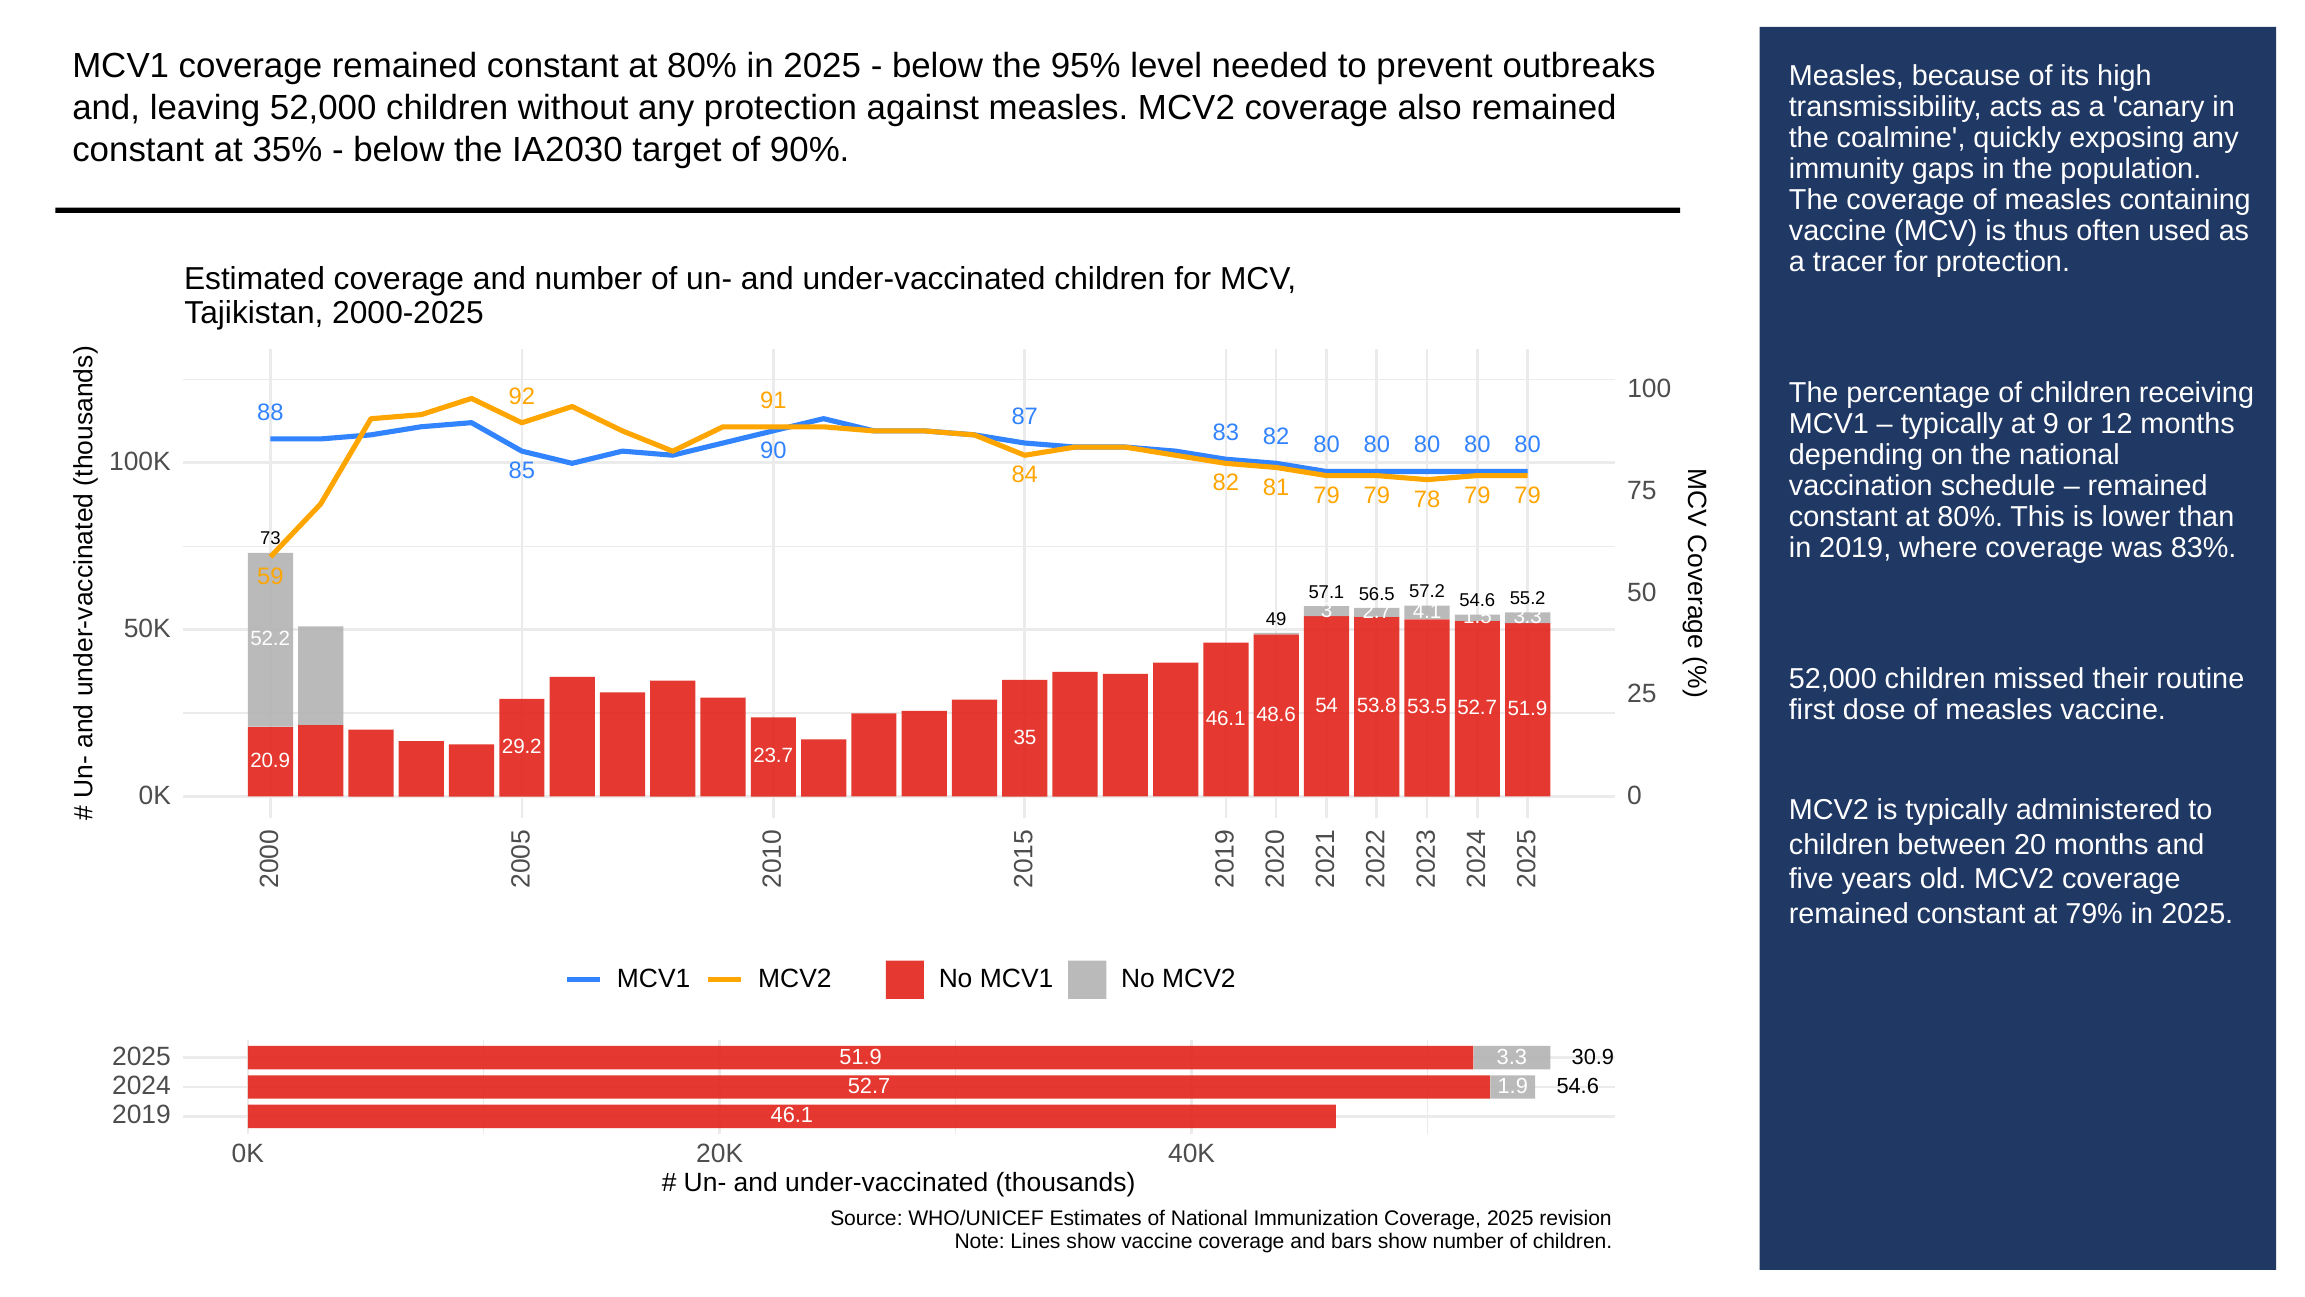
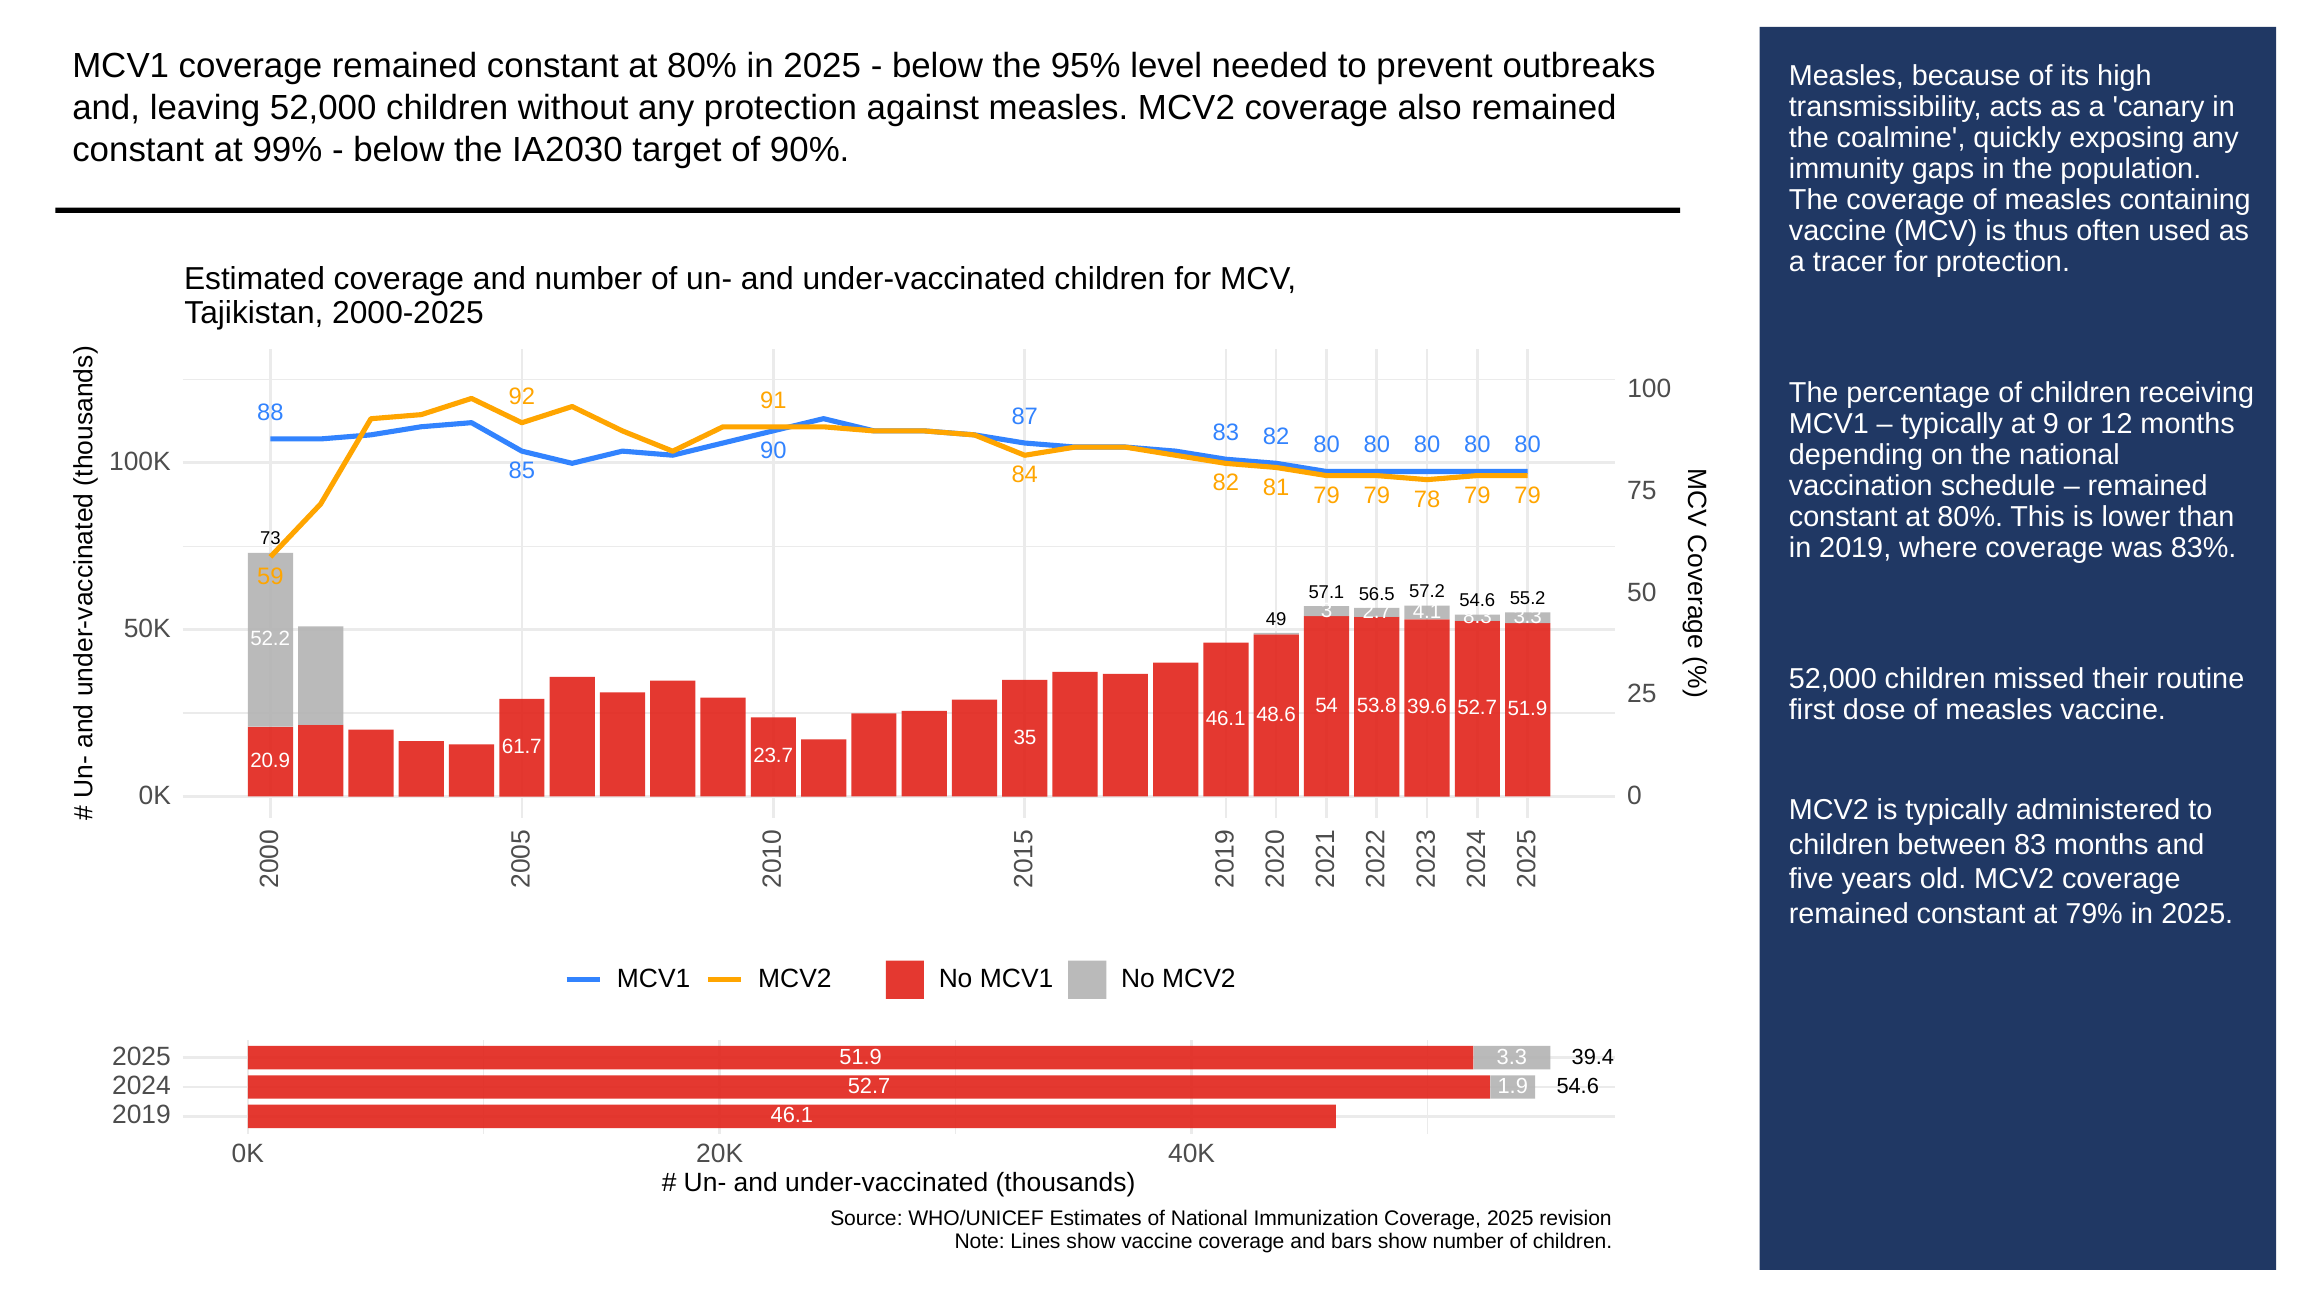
35%: 35% -> 99% (287, 150)
1.5: 1.5 -> 8.3 (1477, 617)
53.5: 53.5 -> 39.6 (1427, 707)
29.2: 29.2 -> 61.7 (522, 747)
between 20: 20 -> 83 (2030, 844)
30.9: 30.9 -> 39.4 (1593, 1057)
